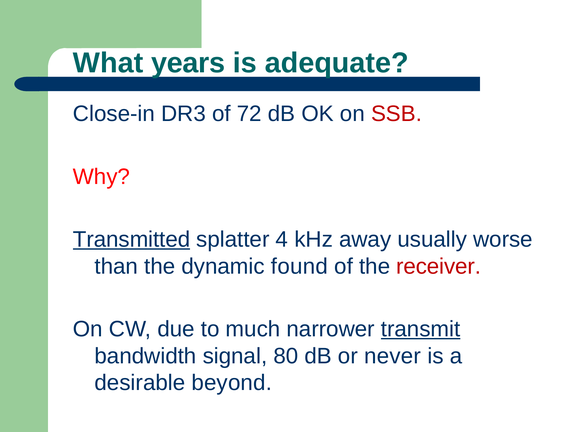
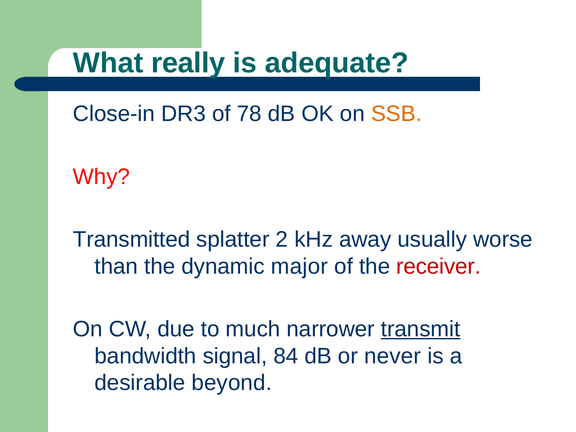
years: years -> really (188, 63)
72: 72 -> 78 (249, 114)
SSB colour: red -> orange (396, 114)
Transmitted underline: present -> none (132, 239)
4: 4 -> 2 (282, 239)
found: found -> major (299, 266)
80: 80 -> 84 (286, 356)
